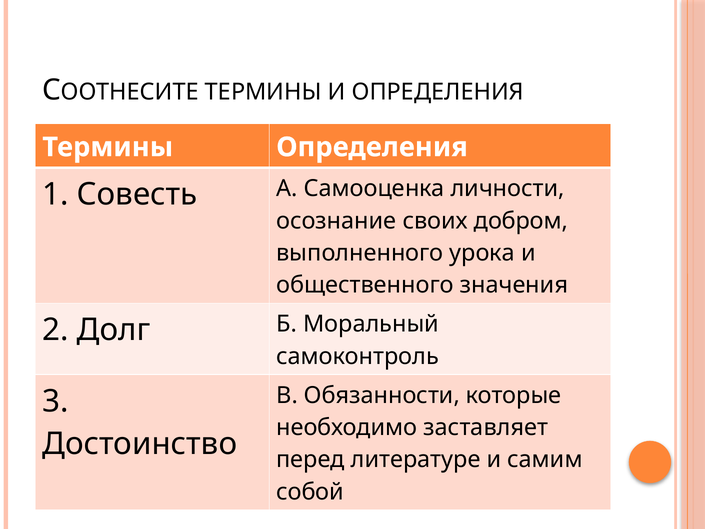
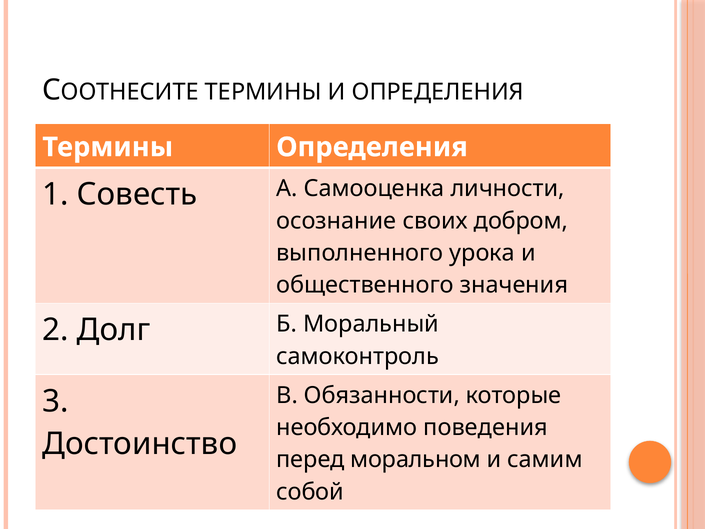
заставляет: заставляет -> поведения (486, 427)
литературе: литературе -> моральном (416, 459)
